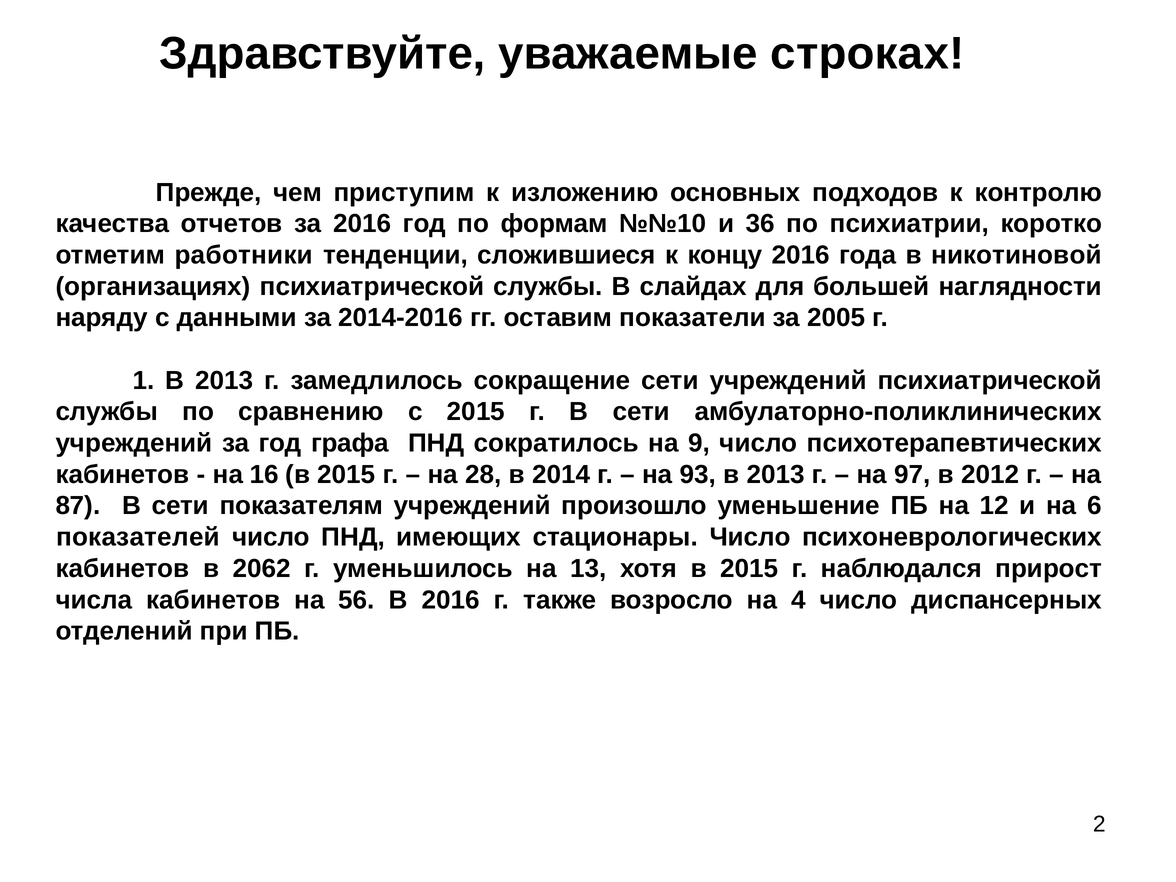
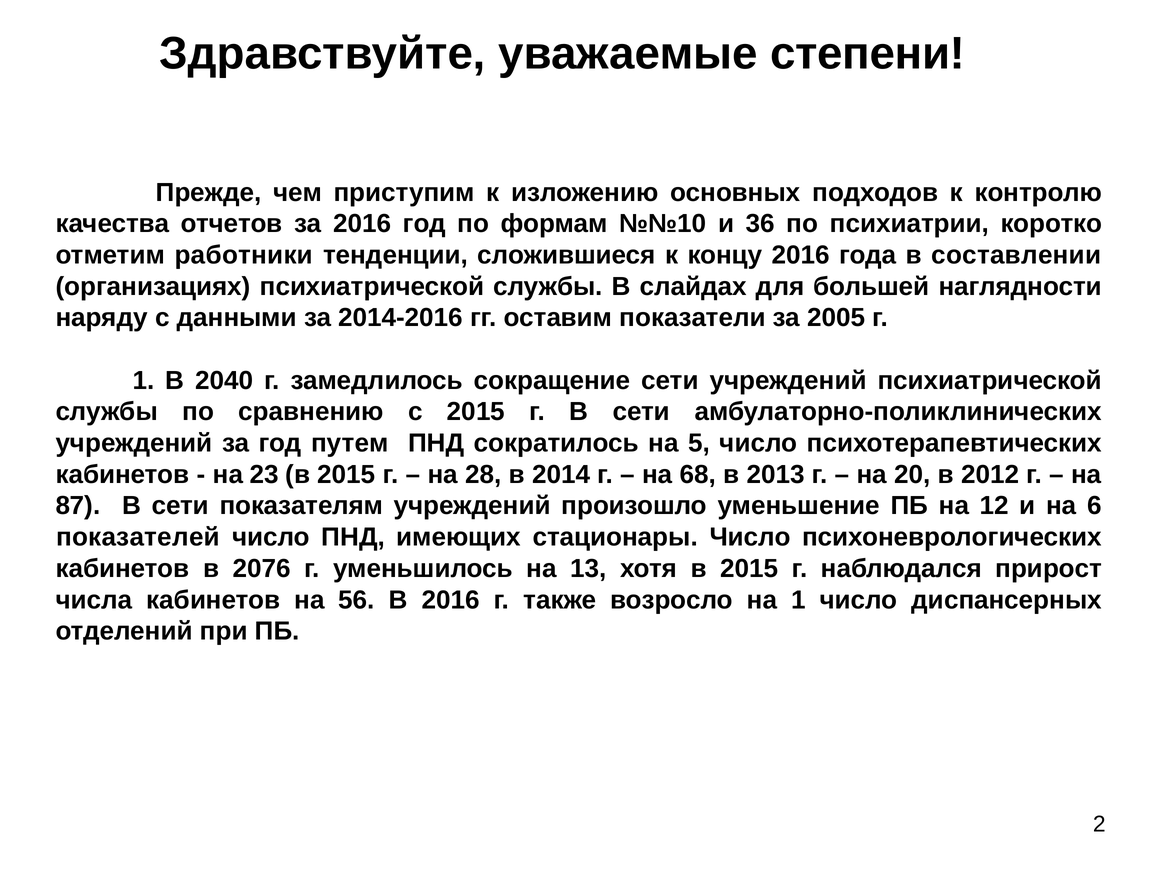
строках: строках -> степени (868, 53)
никотиновой: никотиновой -> составлении (1016, 255)
1 В 2013: 2013 -> 2040 (224, 380)
графа: графа -> путем (350, 443)
9: 9 -> 5 (699, 443)
16: 16 -> 23 (264, 475)
93: 93 -> 68 (698, 475)
97: 97 -> 20 (912, 475)
2062: 2062 -> 2076 (262, 569)
на 4: 4 -> 1 (798, 600)
